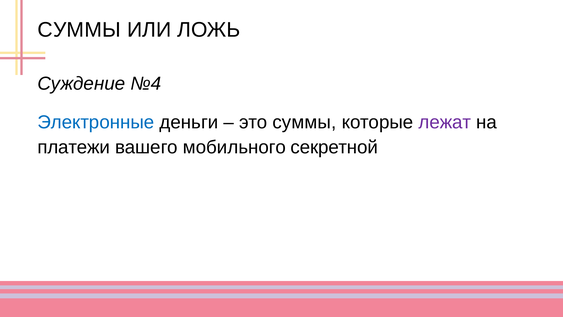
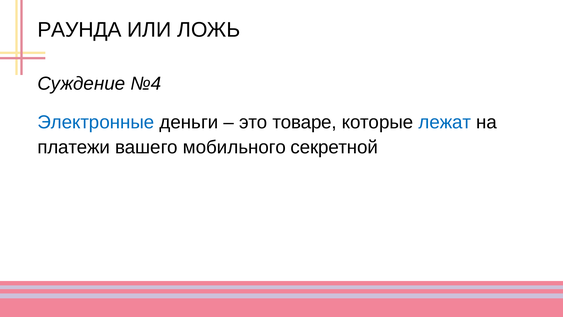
СУММЫ: СУММЫ -> РАУНДА (79, 30)
это суммы: суммы -> товаре (305, 122)
лежат colour: purple -> blue (445, 122)
